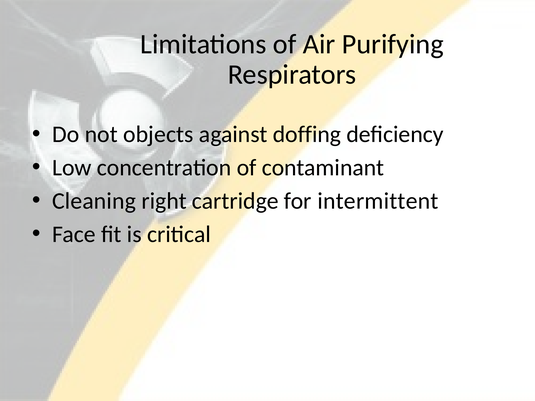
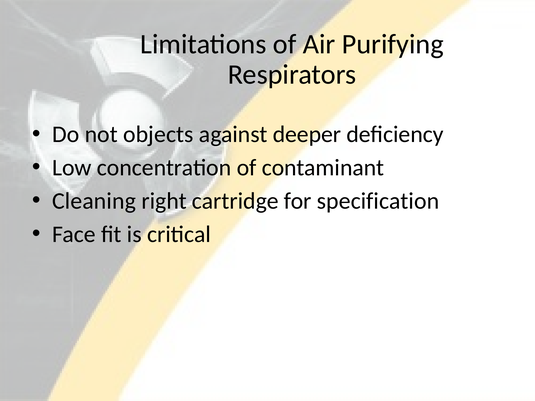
doffing: doffing -> deeper (307, 135)
intermittent: intermittent -> specification (378, 201)
